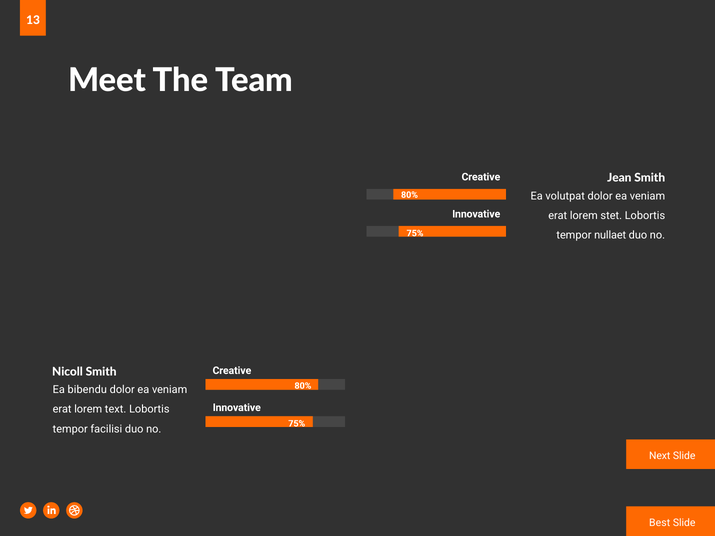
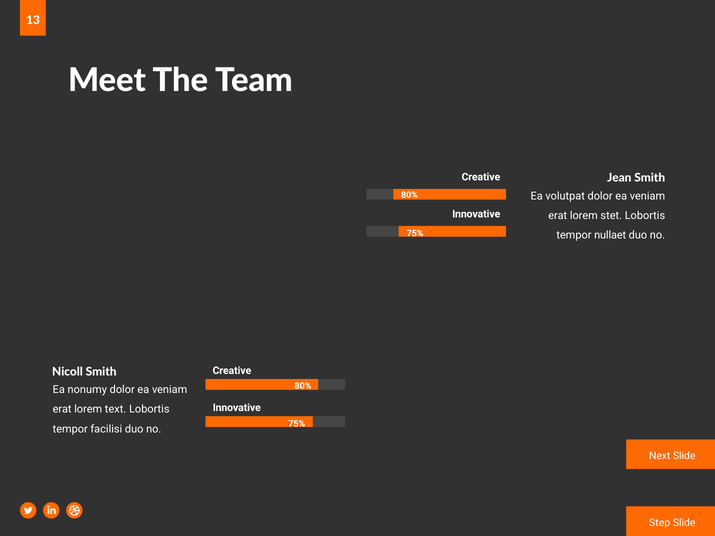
bibendu: bibendu -> nonumy (87, 390)
Best: Best -> Step (660, 523)
